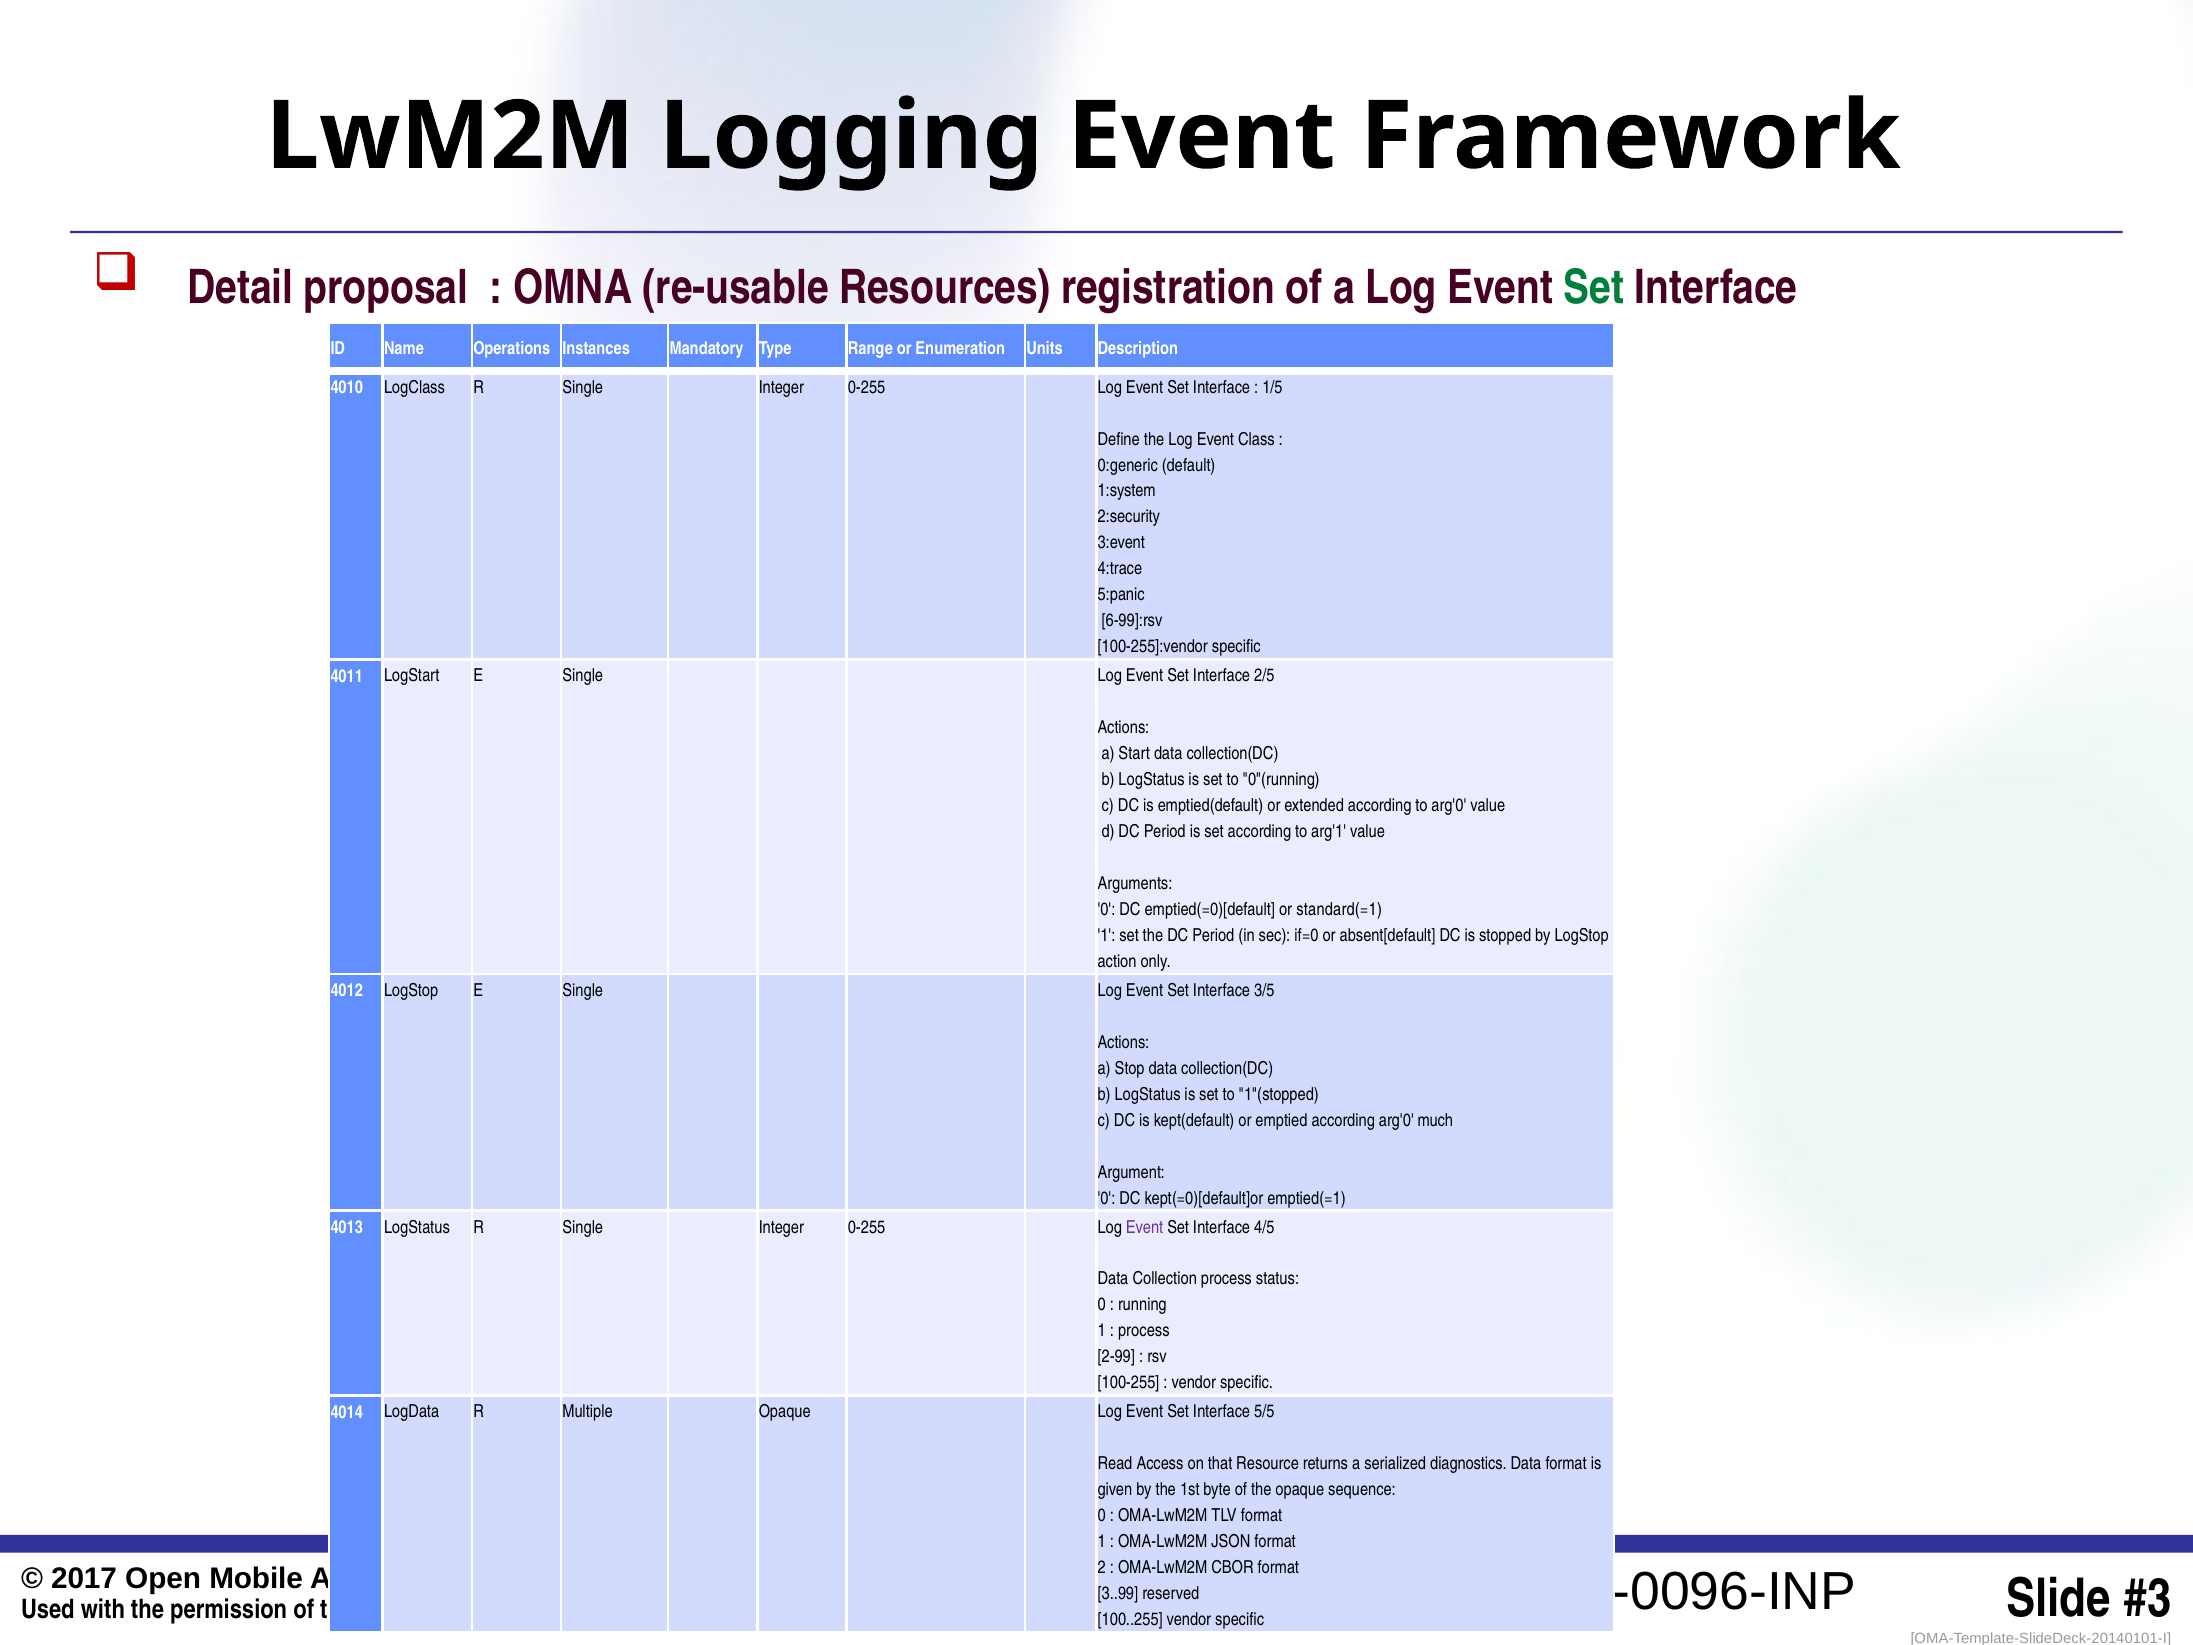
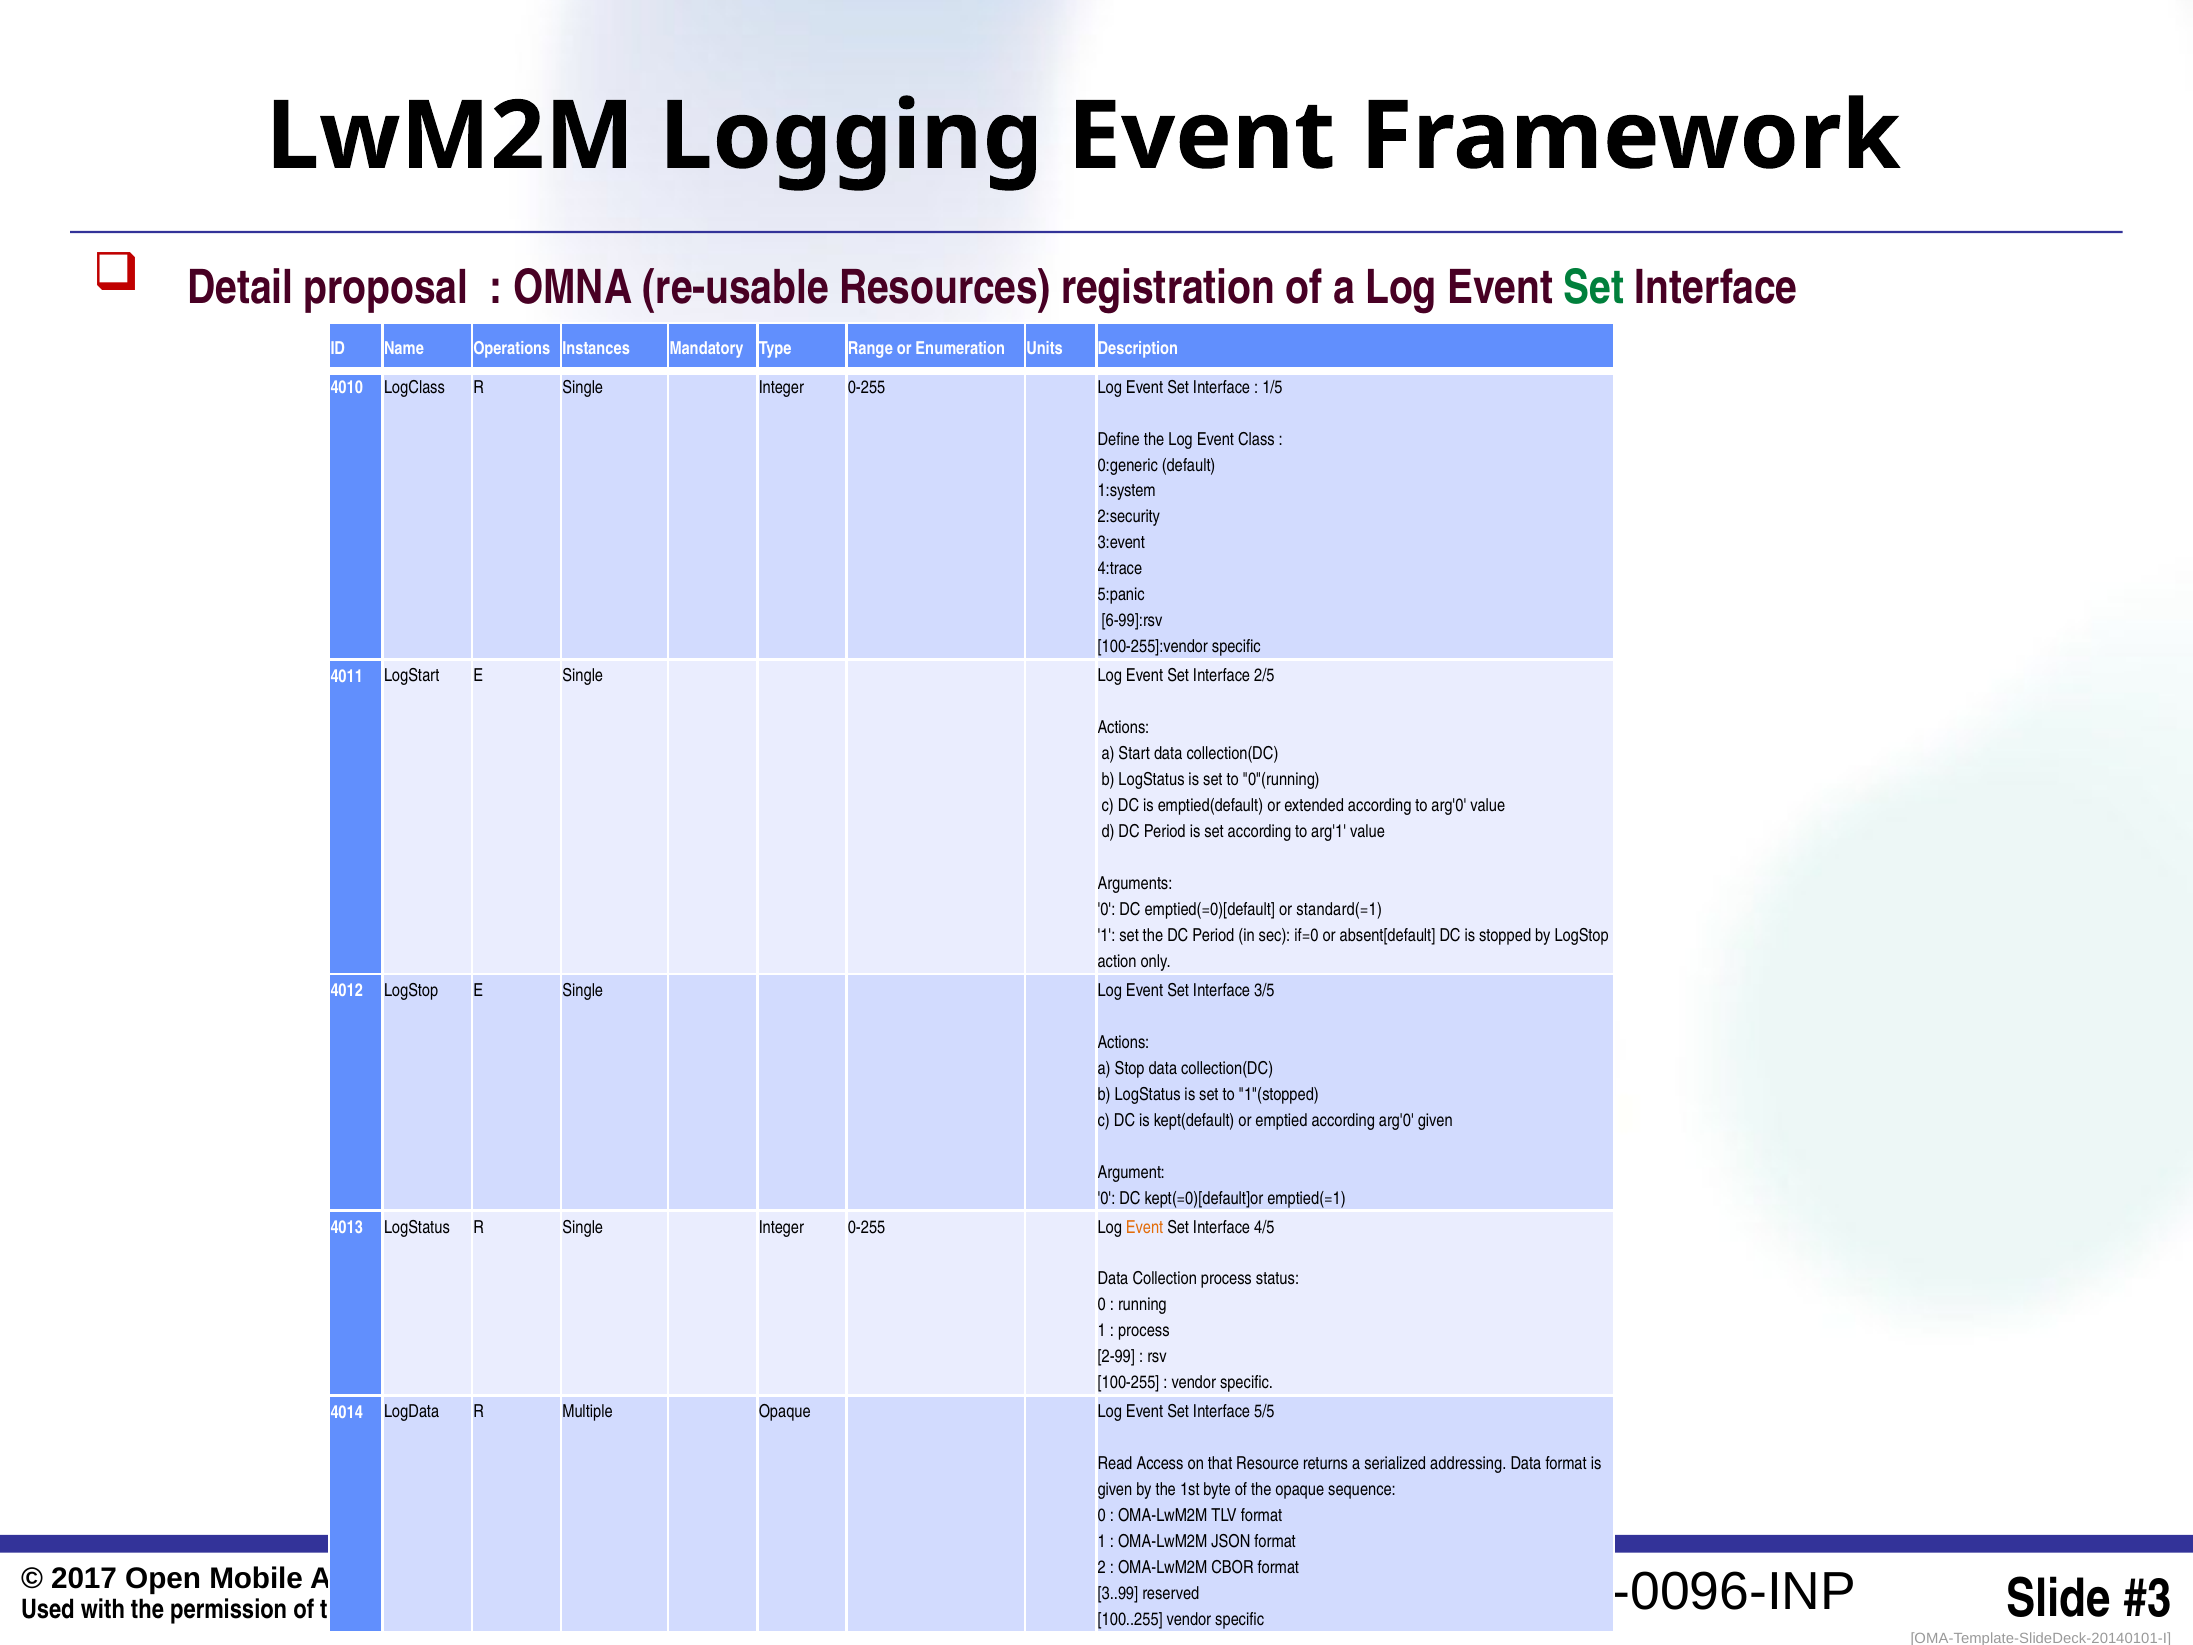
arg'0 much: much -> given (1435, 1120)
Event colour: purple -> orange (1145, 1227)
diagnostics: diagnostics -> addressing (1468, 1464)
